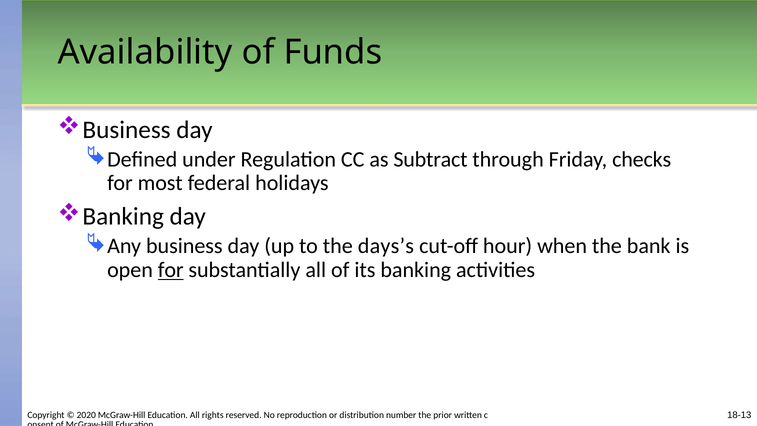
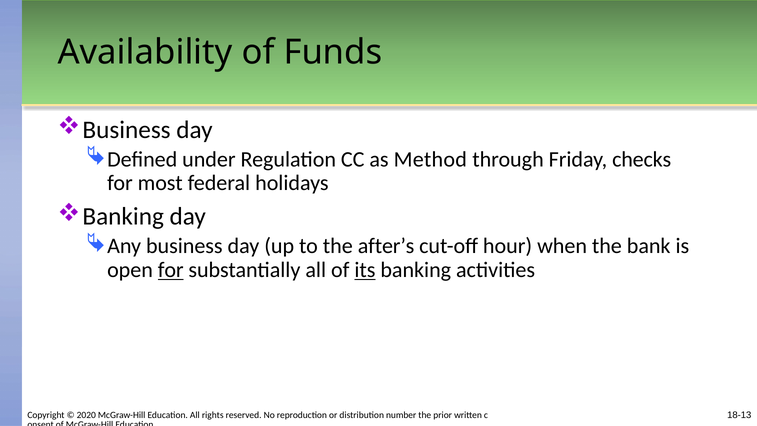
Subtract: Subtract -> Method (430, 159)
days’s: days’s -> after’s (386, 246)
its underline: none -> present (365, 270)
